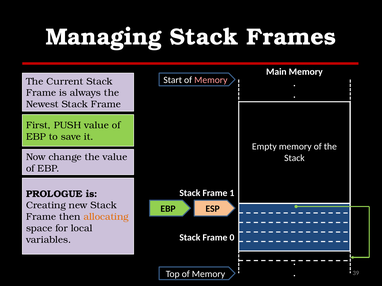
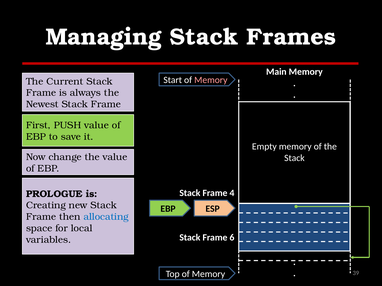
1: 1 -> 4 (232, 193)
allocating colour: orange -> blue (106, 217)
0: 0 -> 6 (232, 238)
